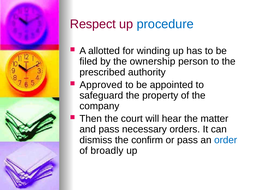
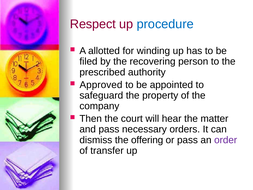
ownership: ownership -> recovering (153, 61)
confirm: confirm -> offering (147, 140)
order colour: blue -> purple (226, 140)
broadly: broadly -> transfer (107, 150)
